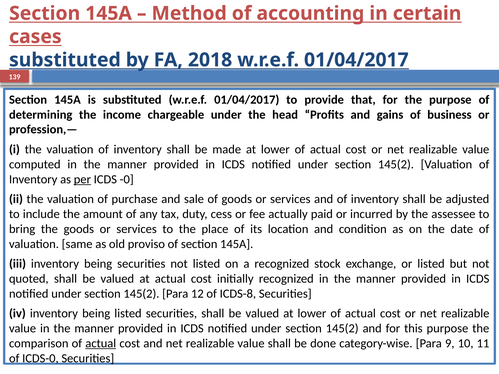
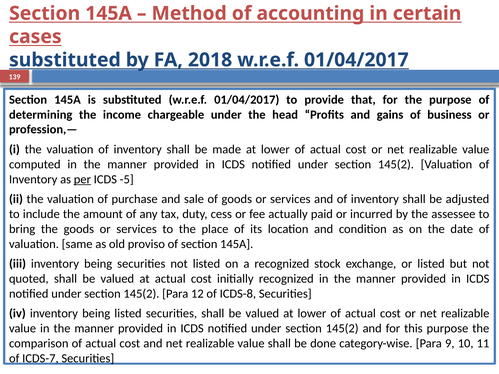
-0: -0 -> -5 (127, 179)
actual underline: present -> none (101, 344)
ICDS-0: ICDS-0 -> ICDS-7 (40, 359)
